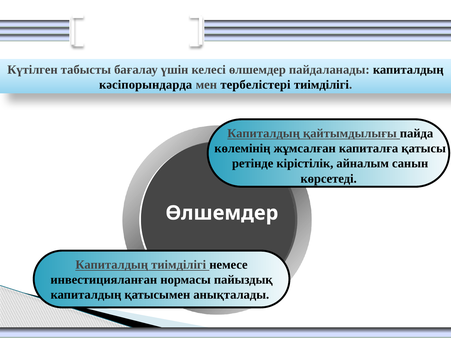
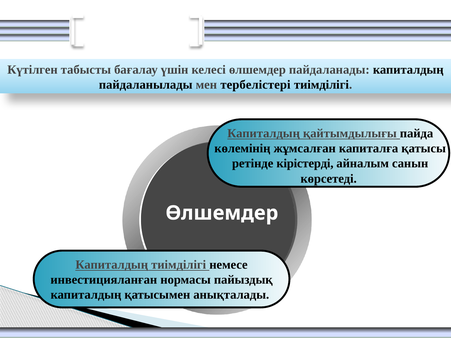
кәсіпорындарда: кәсіпорындарда -> пайдаланылады (146, 85)
кірістілік: кірістілік -> кірістерді (305, 164)
